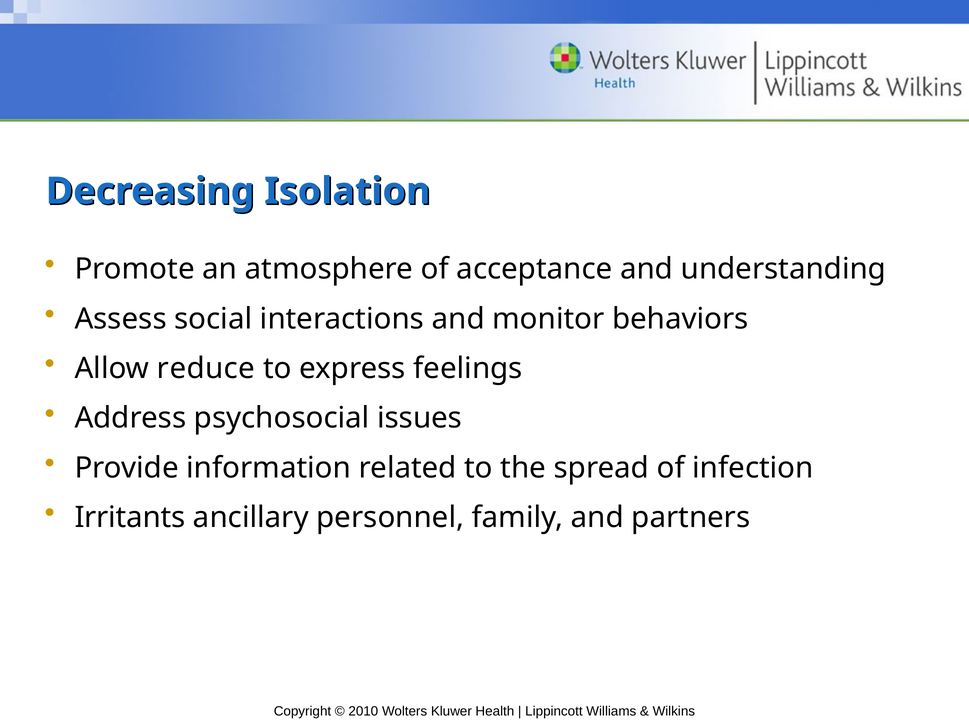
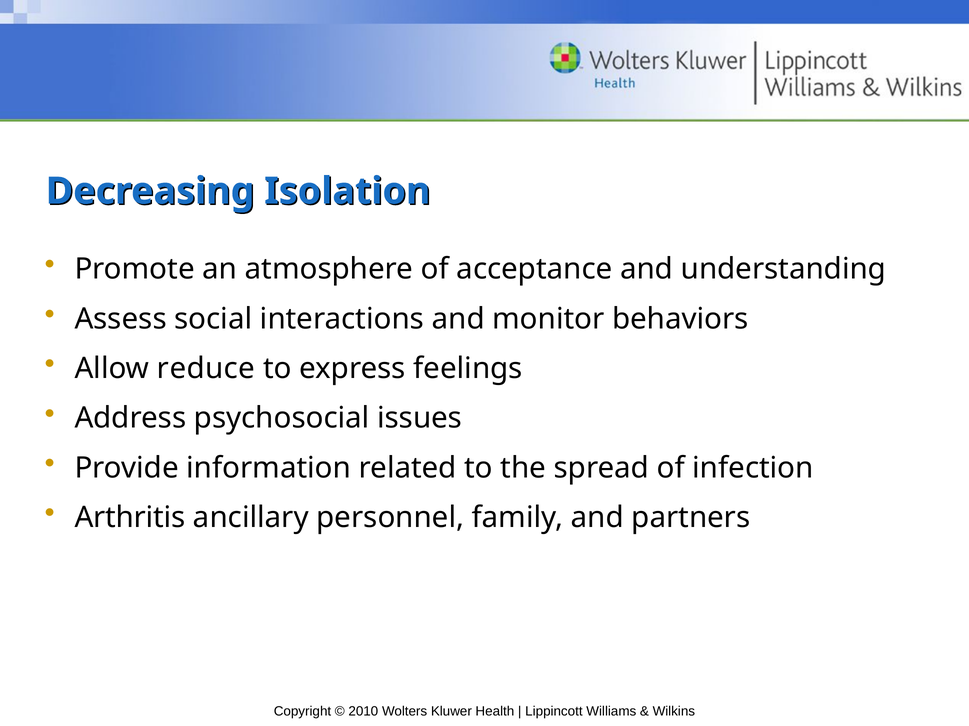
Irritants: Irritants -> Arthritis (130, 518)
